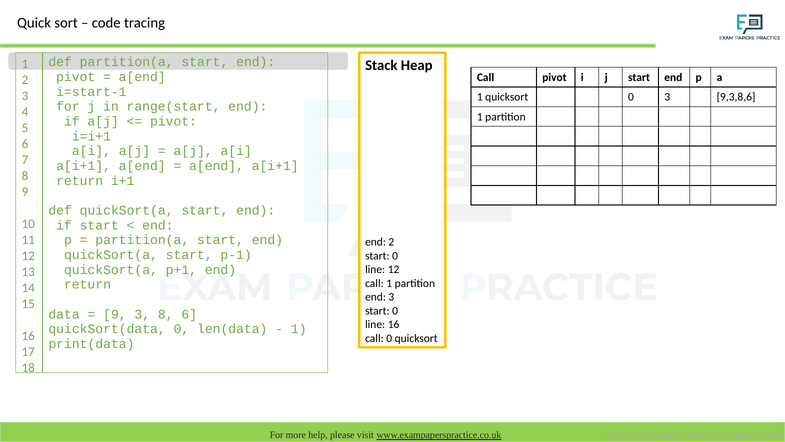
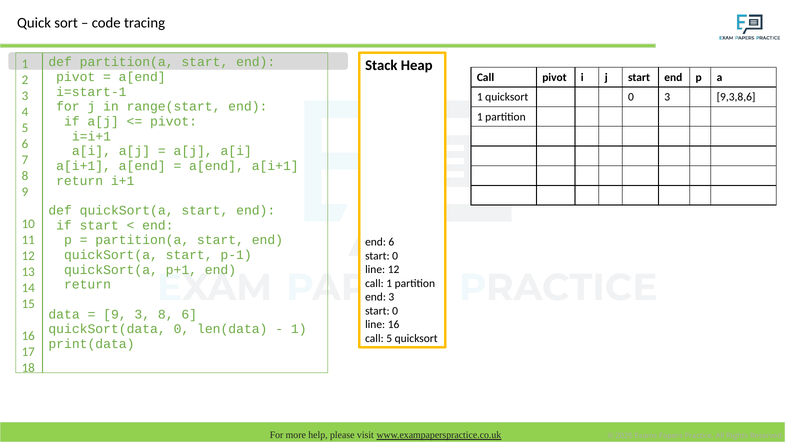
end 2: 2 -> 6 (391, 242)
call 0: 0 -> 5 (389, 338)
